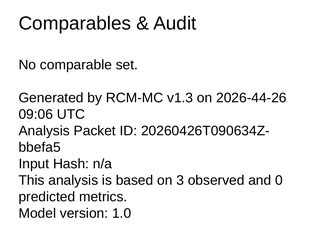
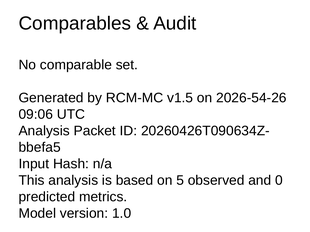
v1.3: v1.3 -> v1.5 (180, 98)
2026-44-26: 2026-44-26 -> 2026-54-26 (251, 98)
3: 3 -> 5 (180, 181)
